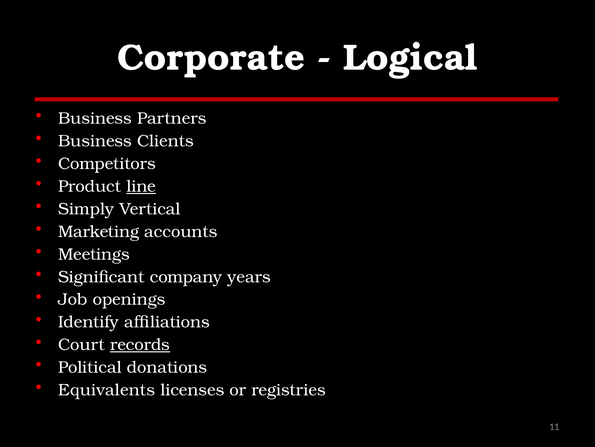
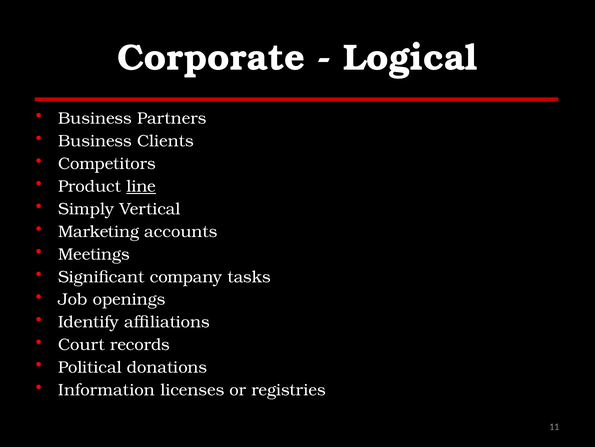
years: years -> tasks (249, 276)
records underline: present -> none (140, 344)
Equivalents: Equivalents -> Information (107, 389)
